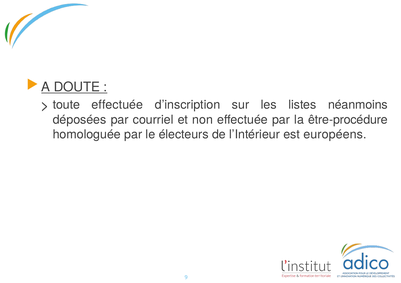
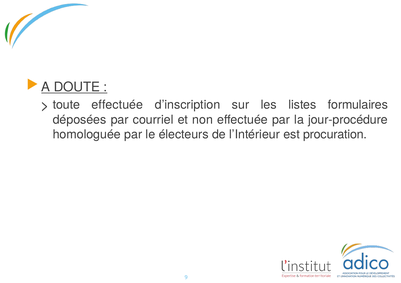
néanmoins: néanmoins -> formulaires (358, 105)
être-procédure: être-procédure -> jour-procédure (348, 120)
européens: européens -> procuration (335, 135)
